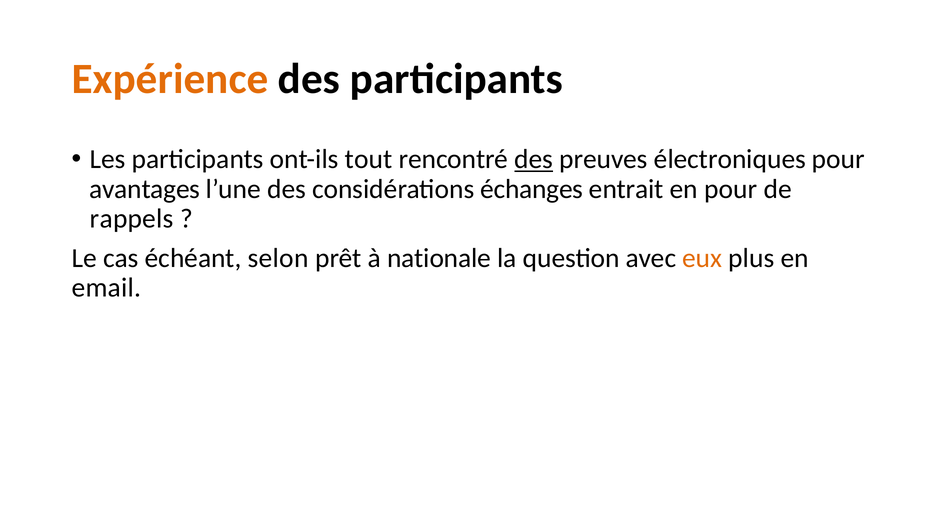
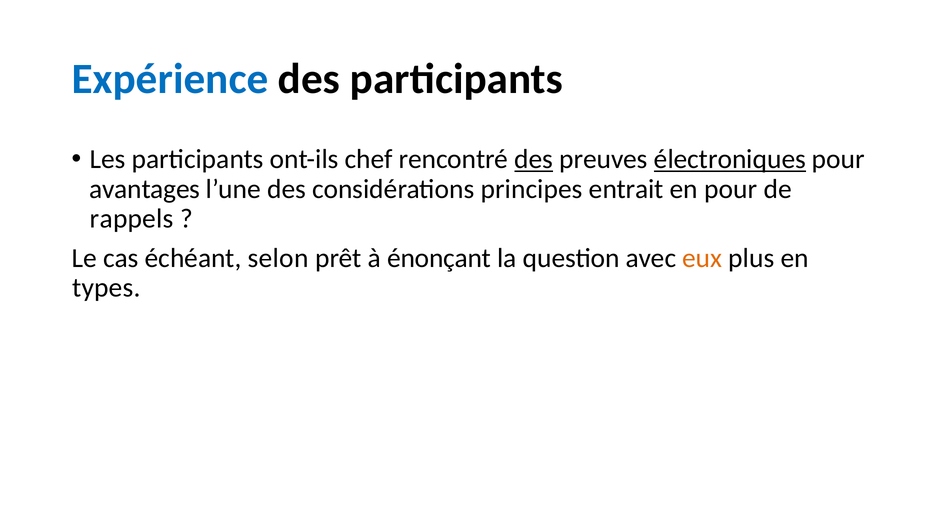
Expérience colour: orange -> blue (170, 79)
tout: tout -> chef (369, 159)
électroniques underline: none -> present (730, 159)
échanges: échanges -> principes (532, 189)
nationale: nationale -> énonçant (439, 258)
email: email -> types (106, 288)
